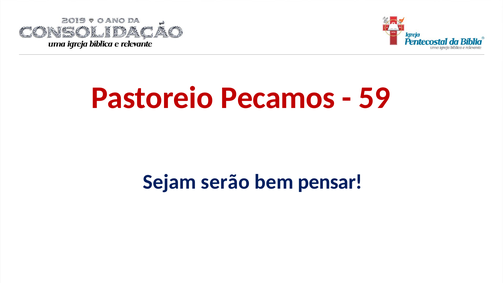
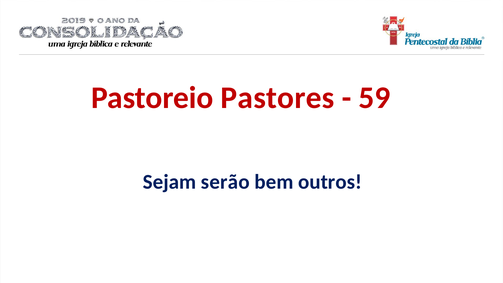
Pecamos: Pecamos -> Pastores (278, 98)
pensar: pensar -> outros (330, 182)
